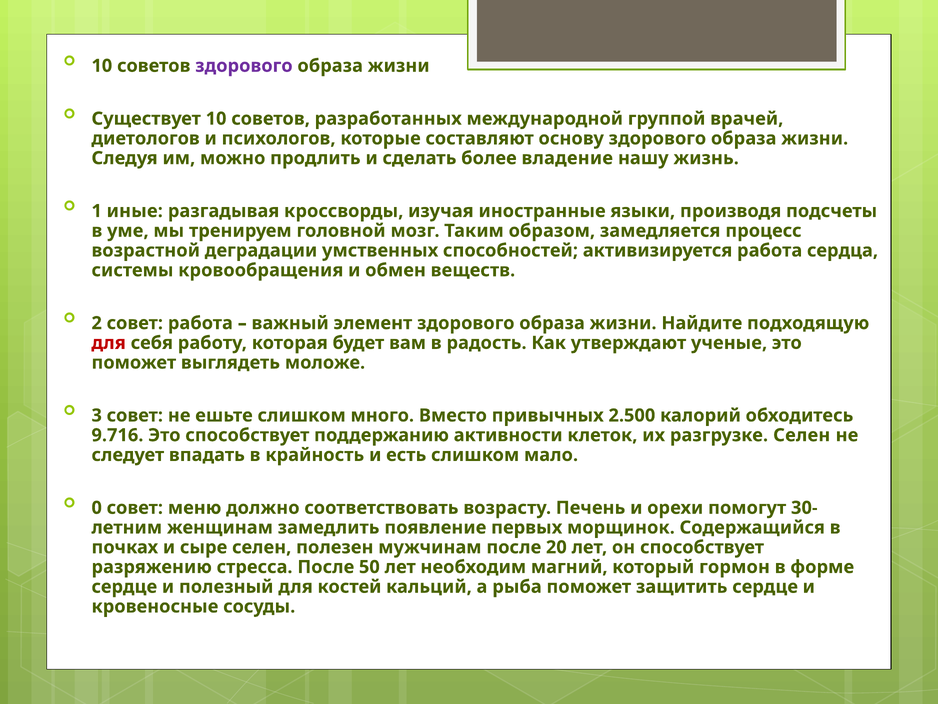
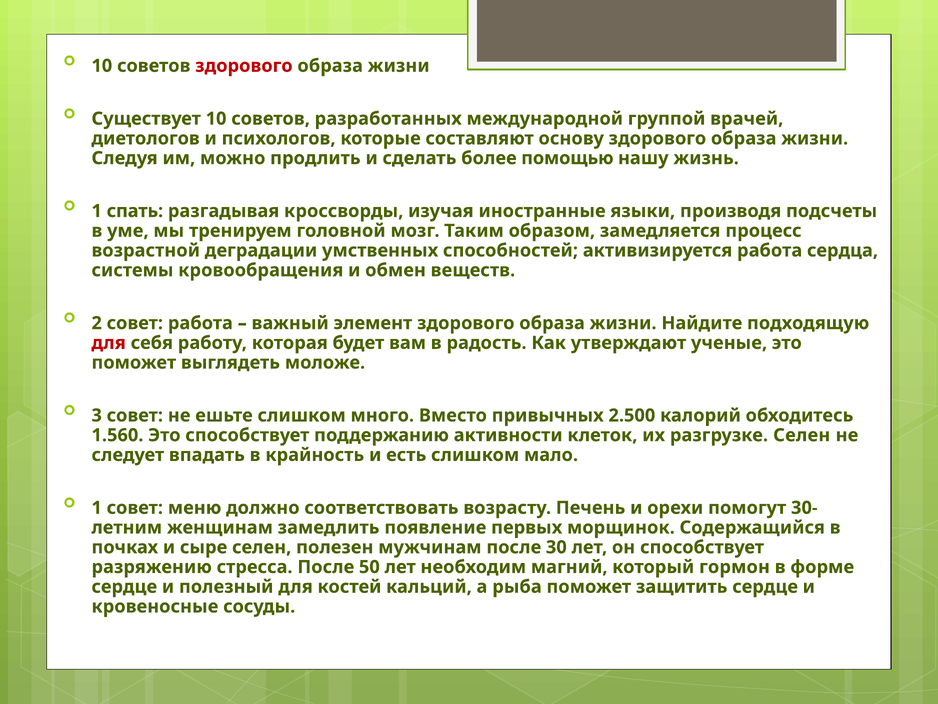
здорового colour: purple -> red (244, 66)
владение: владение -> помощью (567, 158)
иные: иные -> спать (135, 211)
9.716: 9.716 -> 1.560 (117, 435)
0: 0 -> 1 (97, 507)
20: 20 -> 30 (556, 547)
